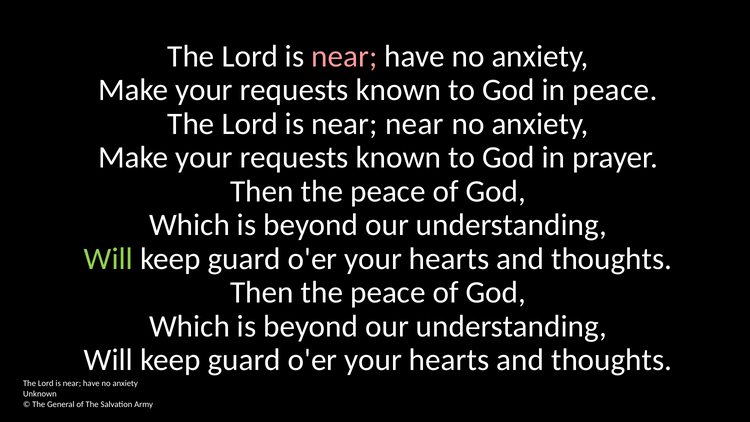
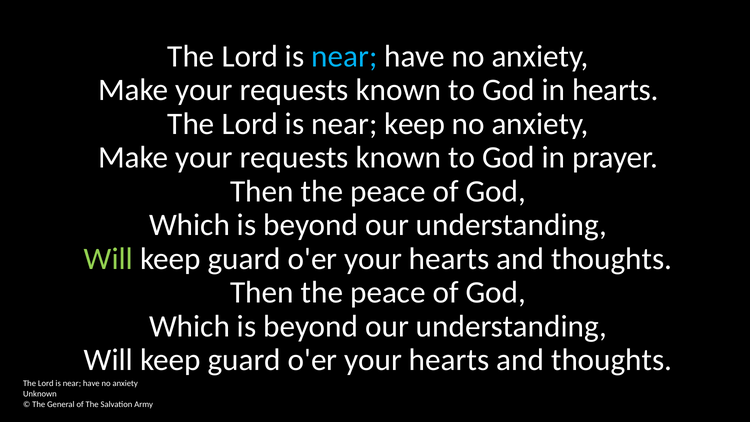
near colour: pink -> light blue (344, 56)
in peace: peace -> hearts (615, 90)
near near: near -> keep (415, 124)
